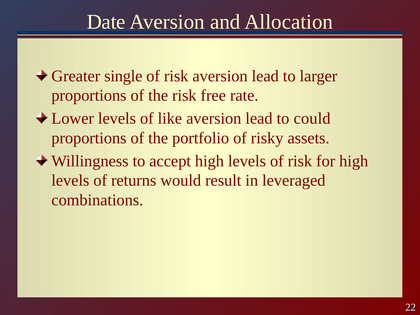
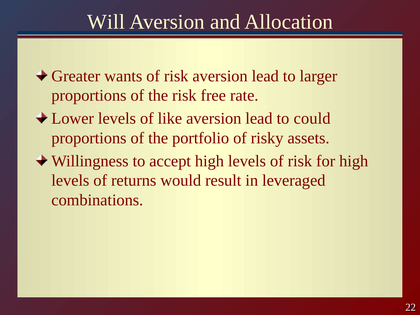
Date: Date -> Will (106, 22)
single: single -> wants (123, 76)
